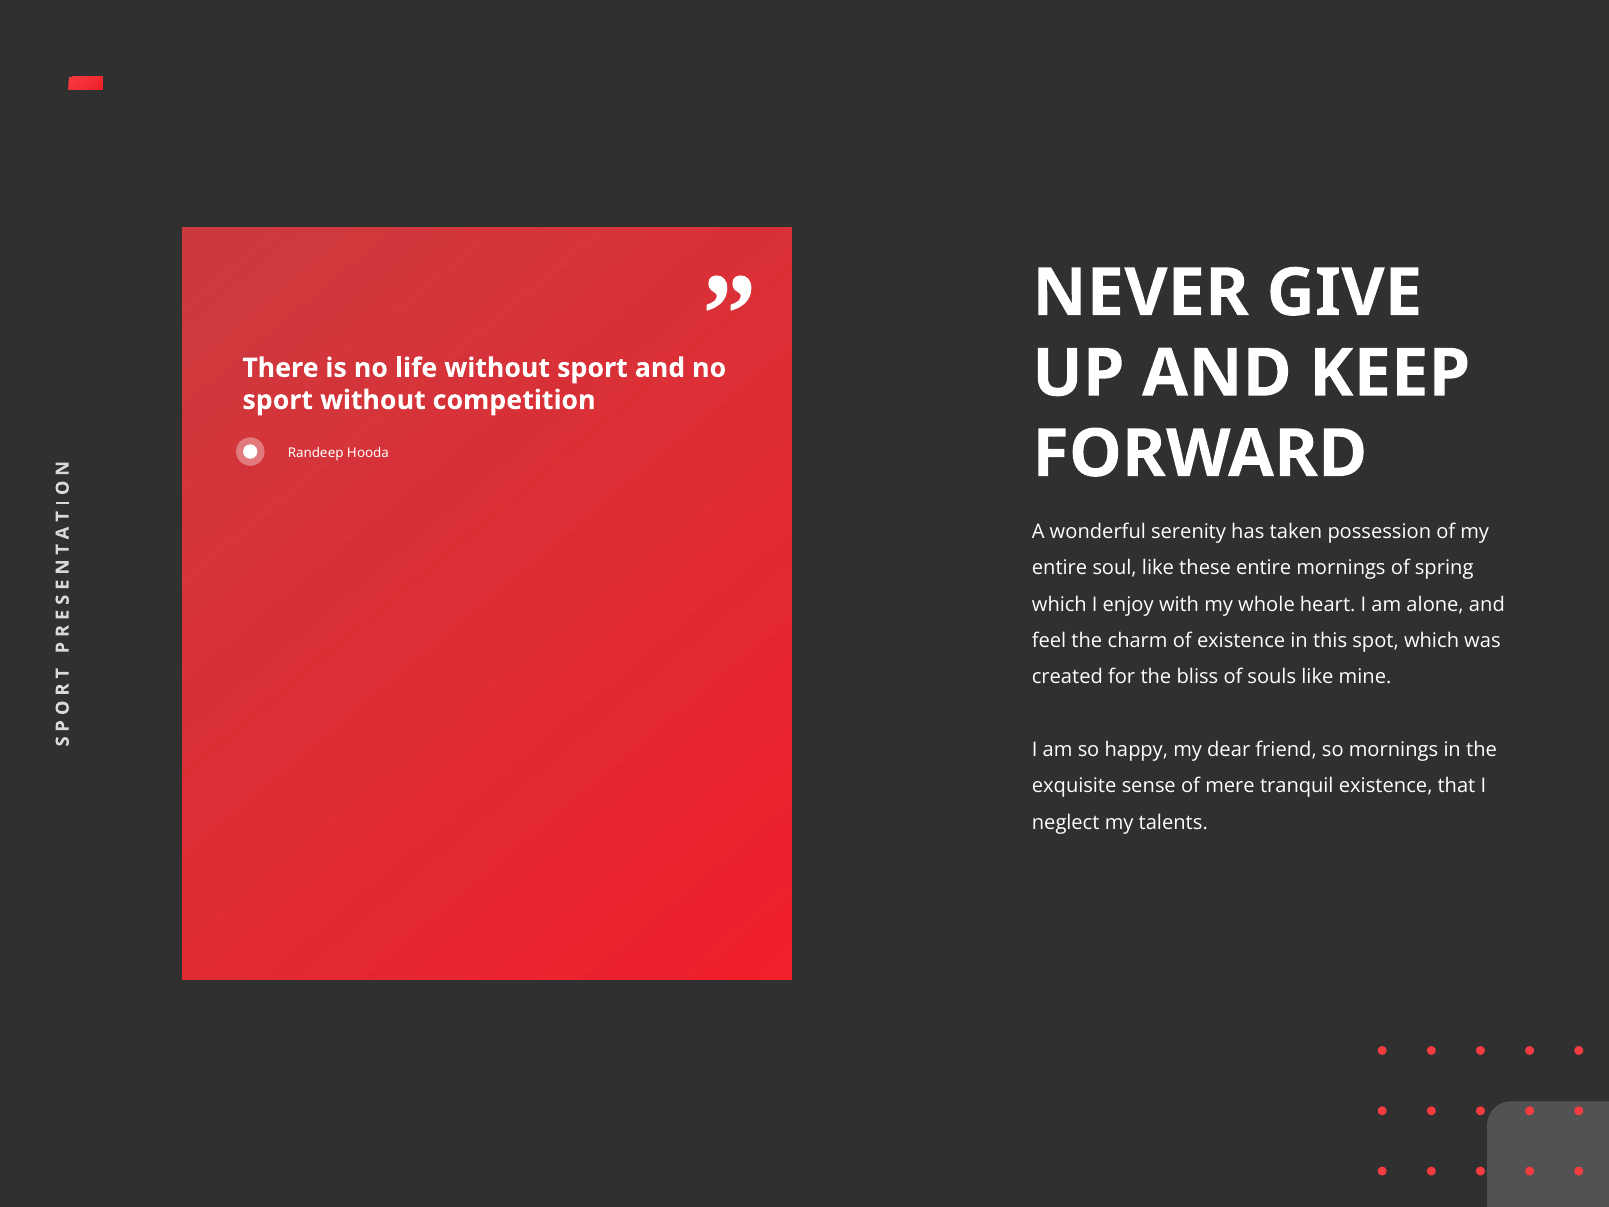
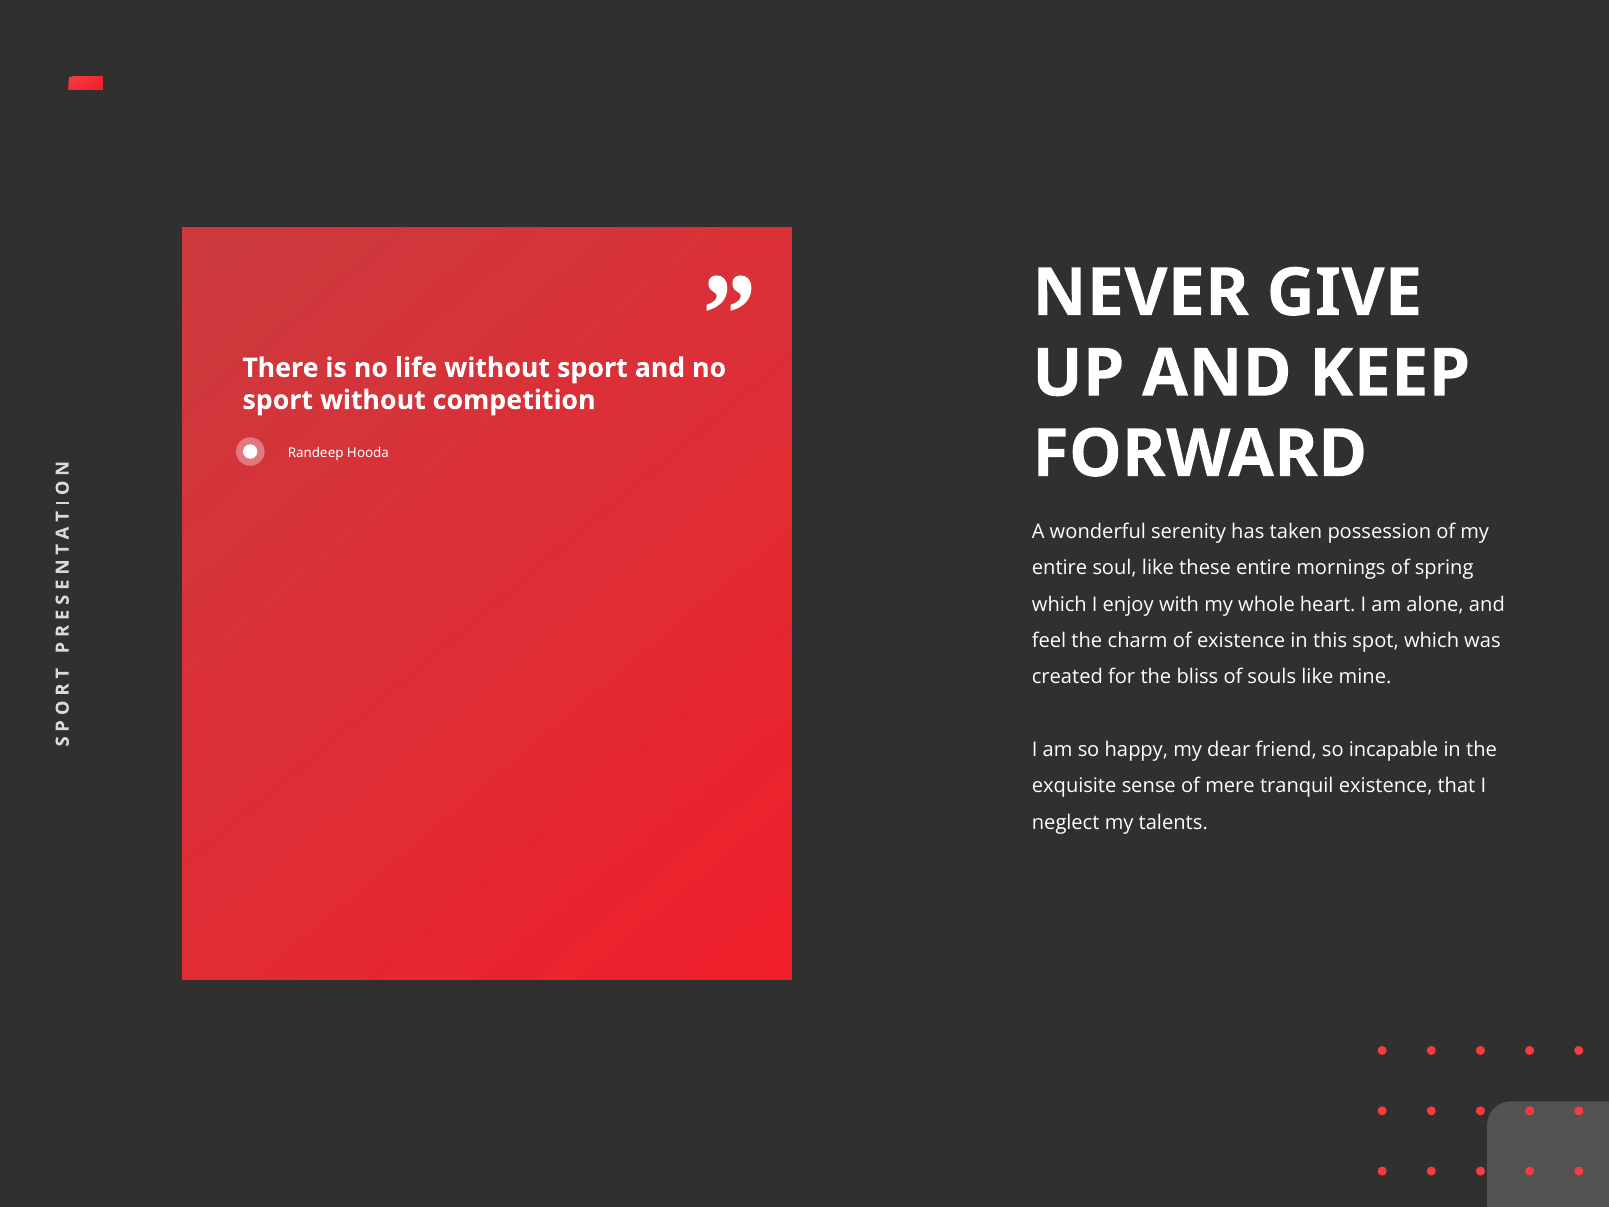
so mornings: mornings -> incapable (1394, 750)
